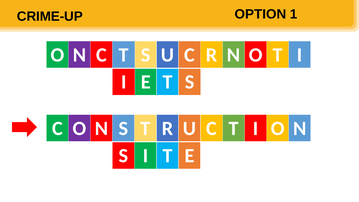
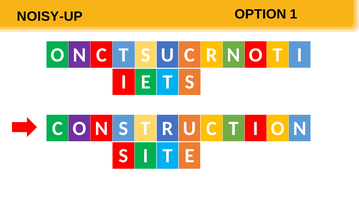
CRIME-UP: CRIME-UP -> NOISY-UP (50, 16)
